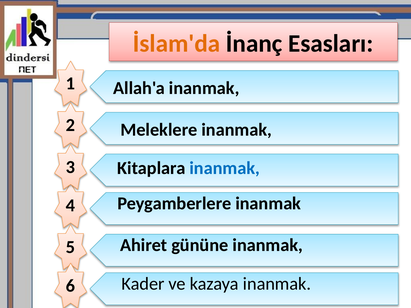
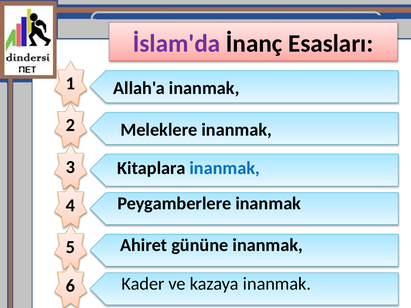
İslam'da colour: orange -> purple (177, 43)
